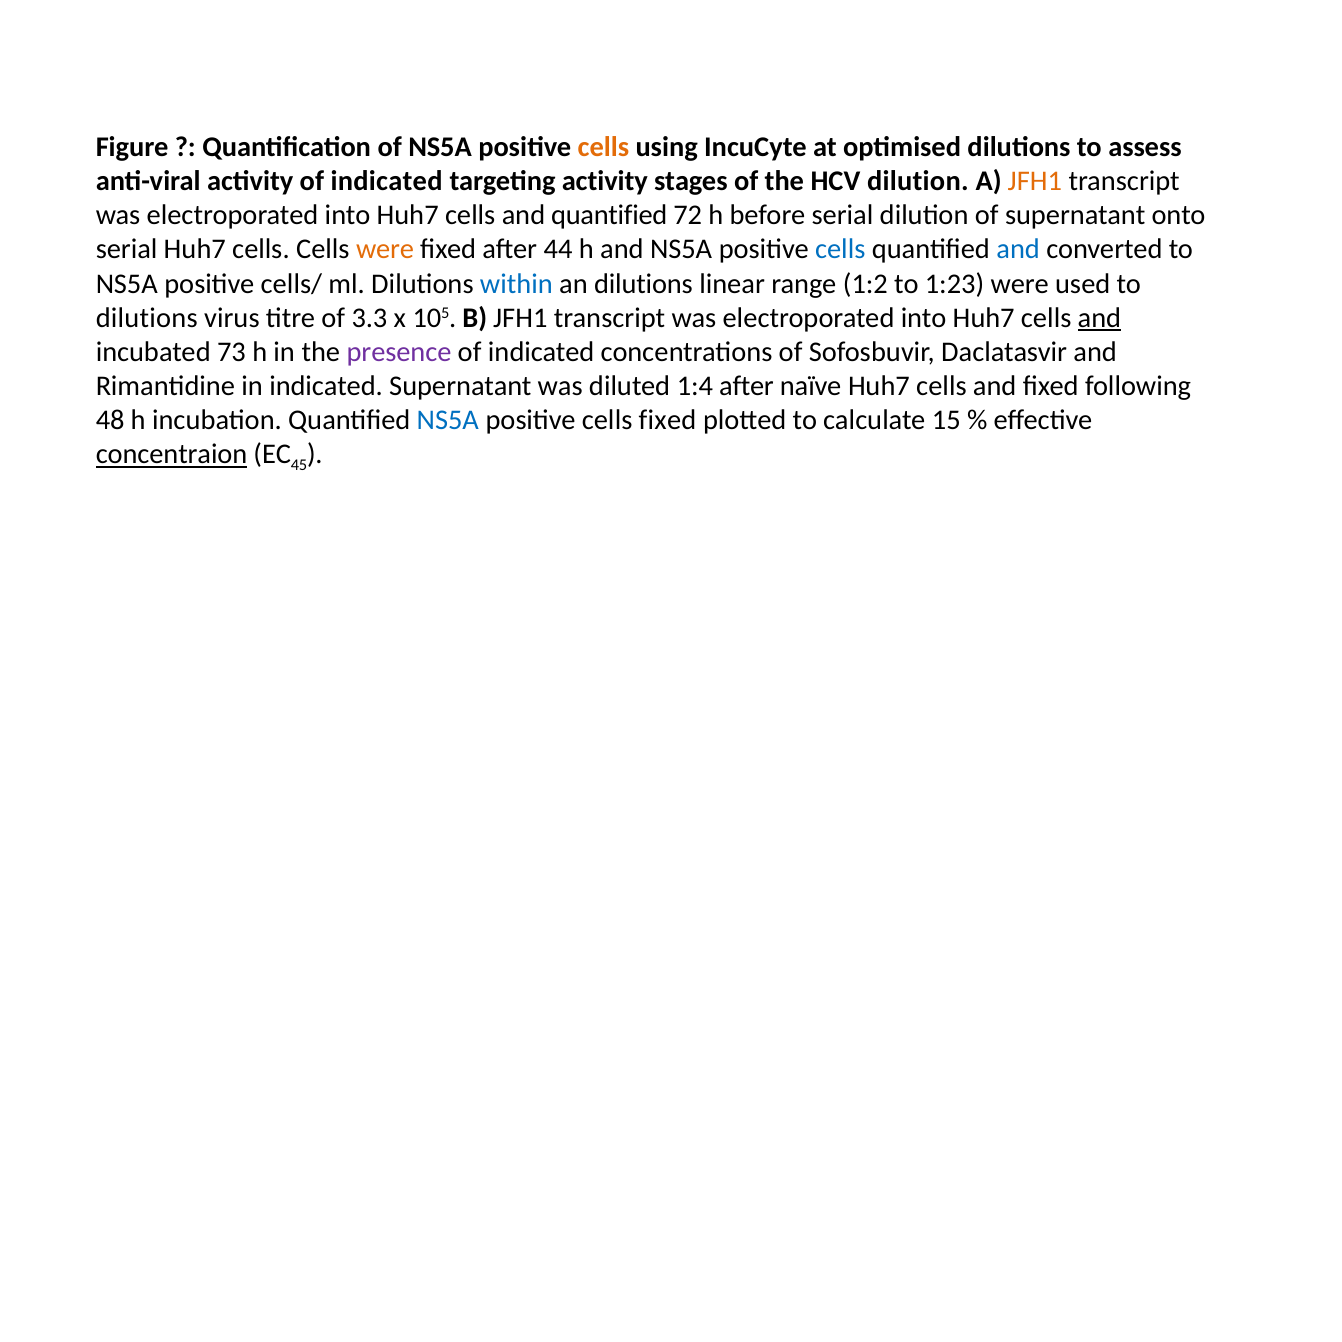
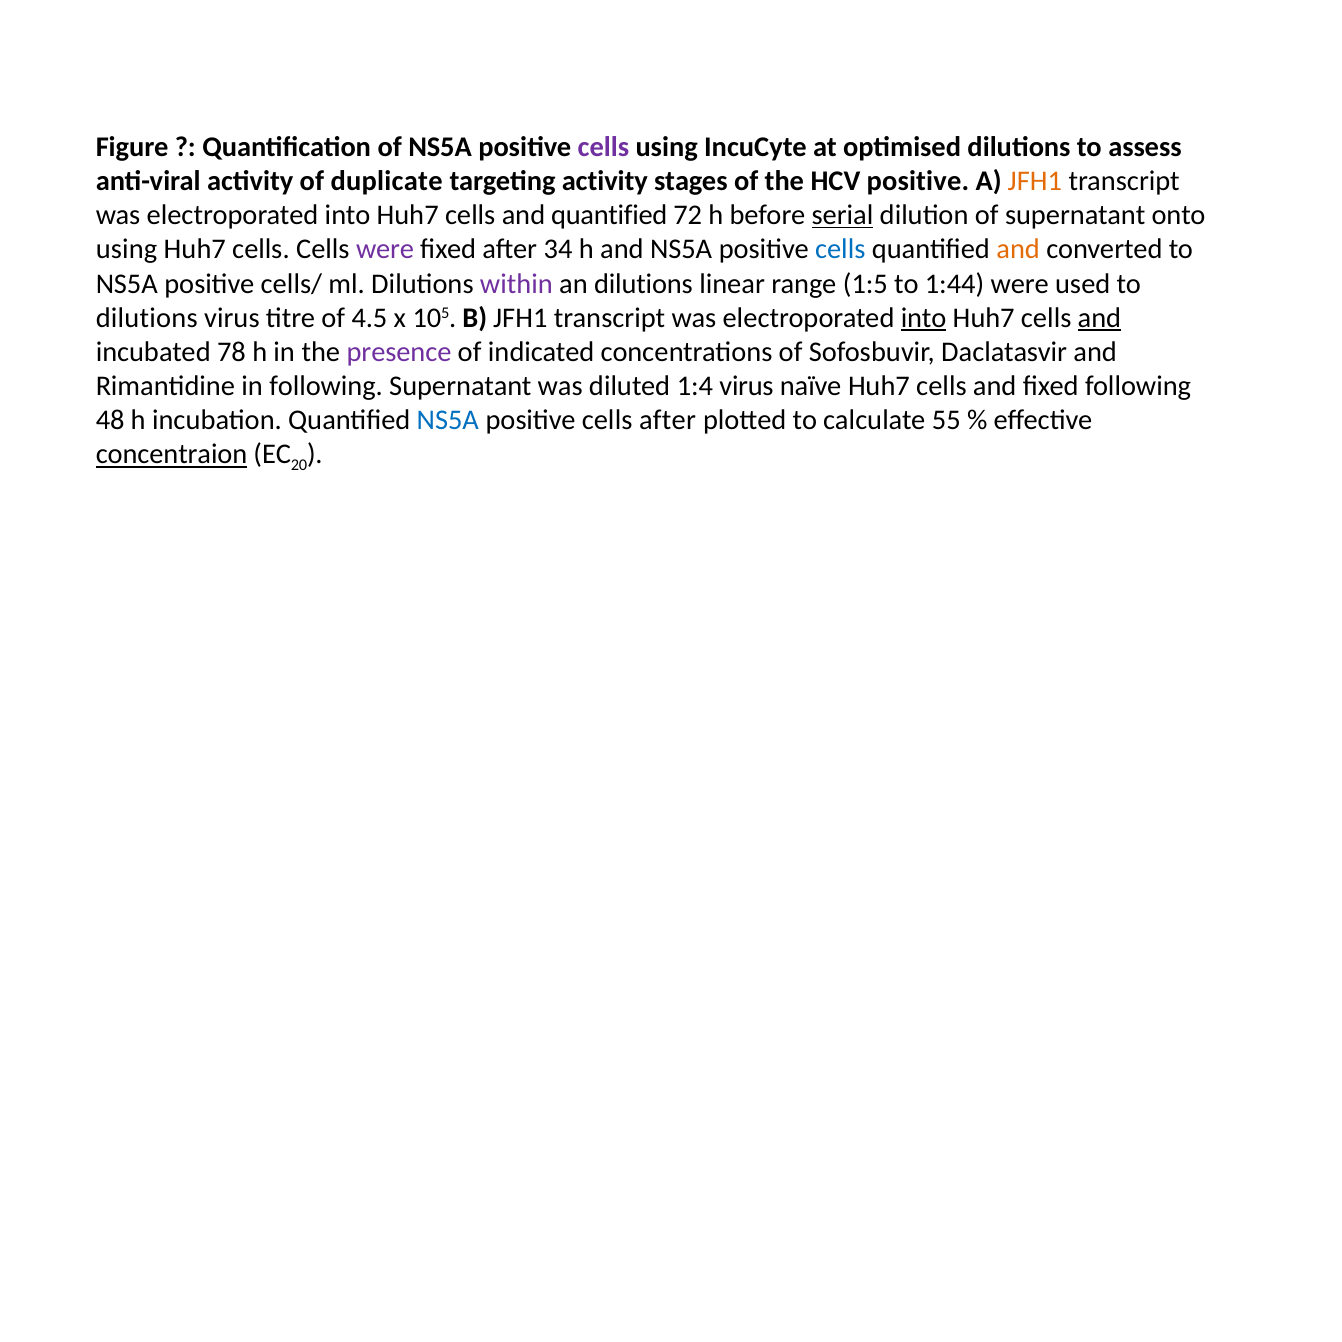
cells colour: orange -> purple (603, 147)
activity of indicated: indicated -> duplicate (387, 181)
HCV dilution: dilution -> positive (918, 181)
serial underline: none -> present (842, 215)
serial: serial -> using (127, 249)
were colour: orange -> purple (385, 249)
44: 44 -> 34 (558, 249)
and colour: blue -> orange (1018, 249)
within colour: blue -> purple (516, 284)
1:2: 1:2 -> 1:5 (865, 284)
1:23: 1:23 -> 1:44 (955, 284)
3.3: 3.3 -> 4.5 (369, 318)
into underline: none -> present (924, 318)
73: 73 -> 78 (231, 352)
in indicated: indicated -> following (326, 386)
1:4 after: after -> virus (747, 386)
cells fixed: fixed -> after (668, 420)
15: 15 -> 55 (946, 420)
45: 45 -> 20 (299, 466)
